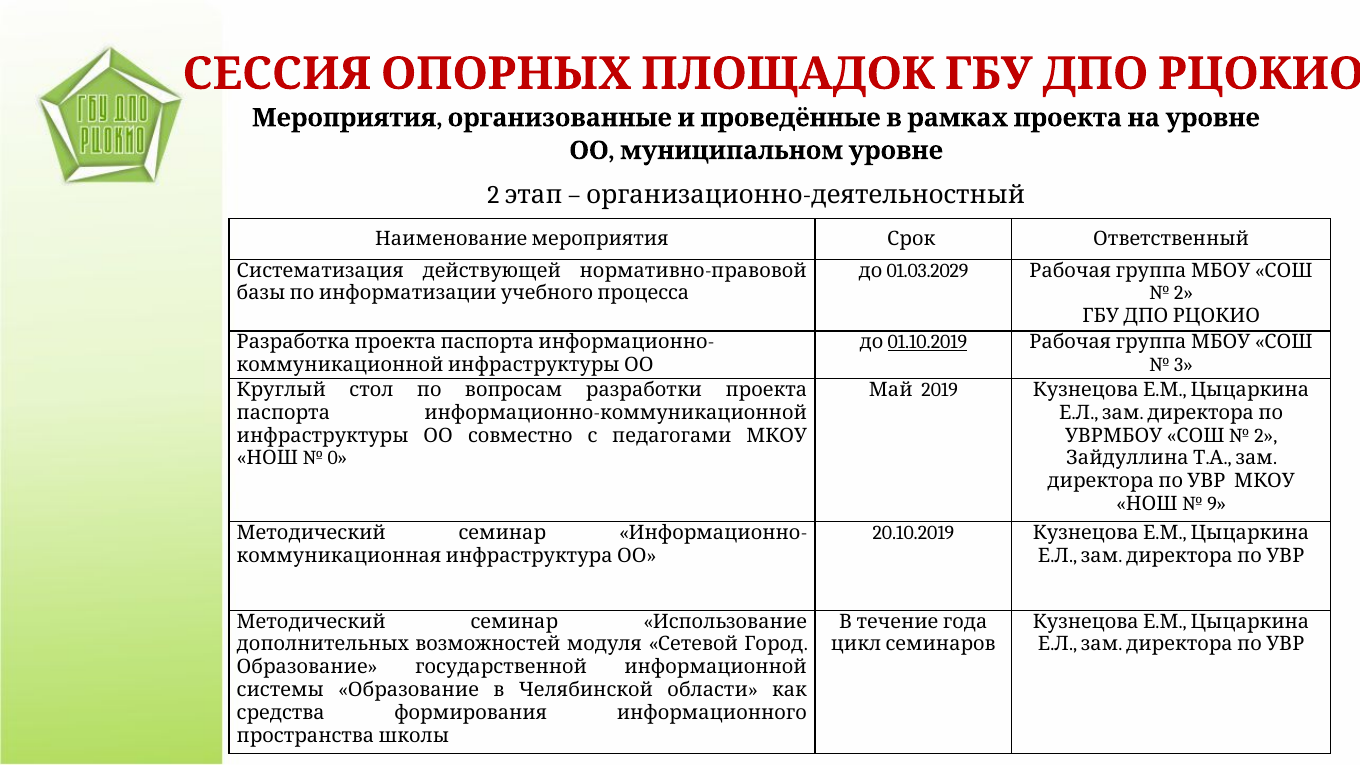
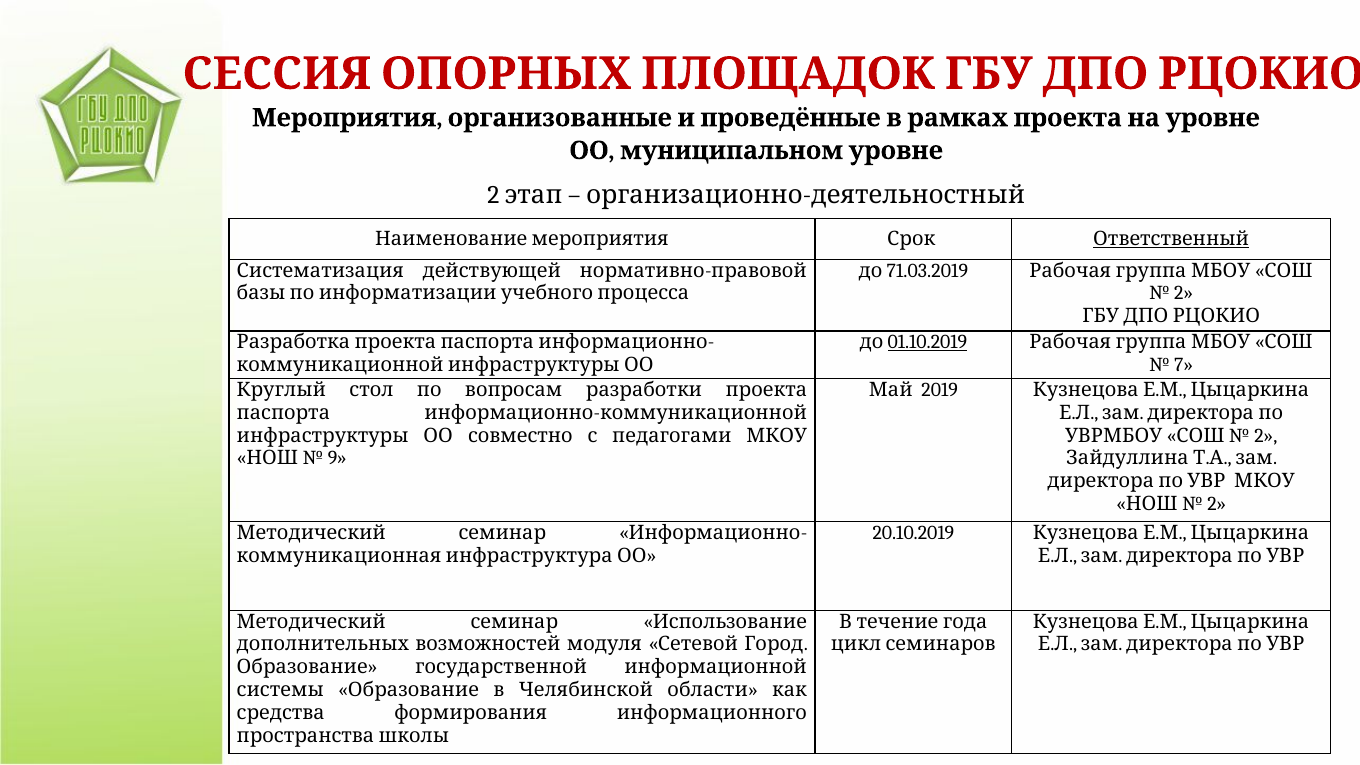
Ответственный underline: none -> present (1171, 239)
01.03.2029: 01.03.2029 -> 71.03.2019 (927, 271)
3: 3 -> 7 (1184, 365)
0: 0 -> 9 (337, 458)
9: 9 -> 2 (1217, 504)
